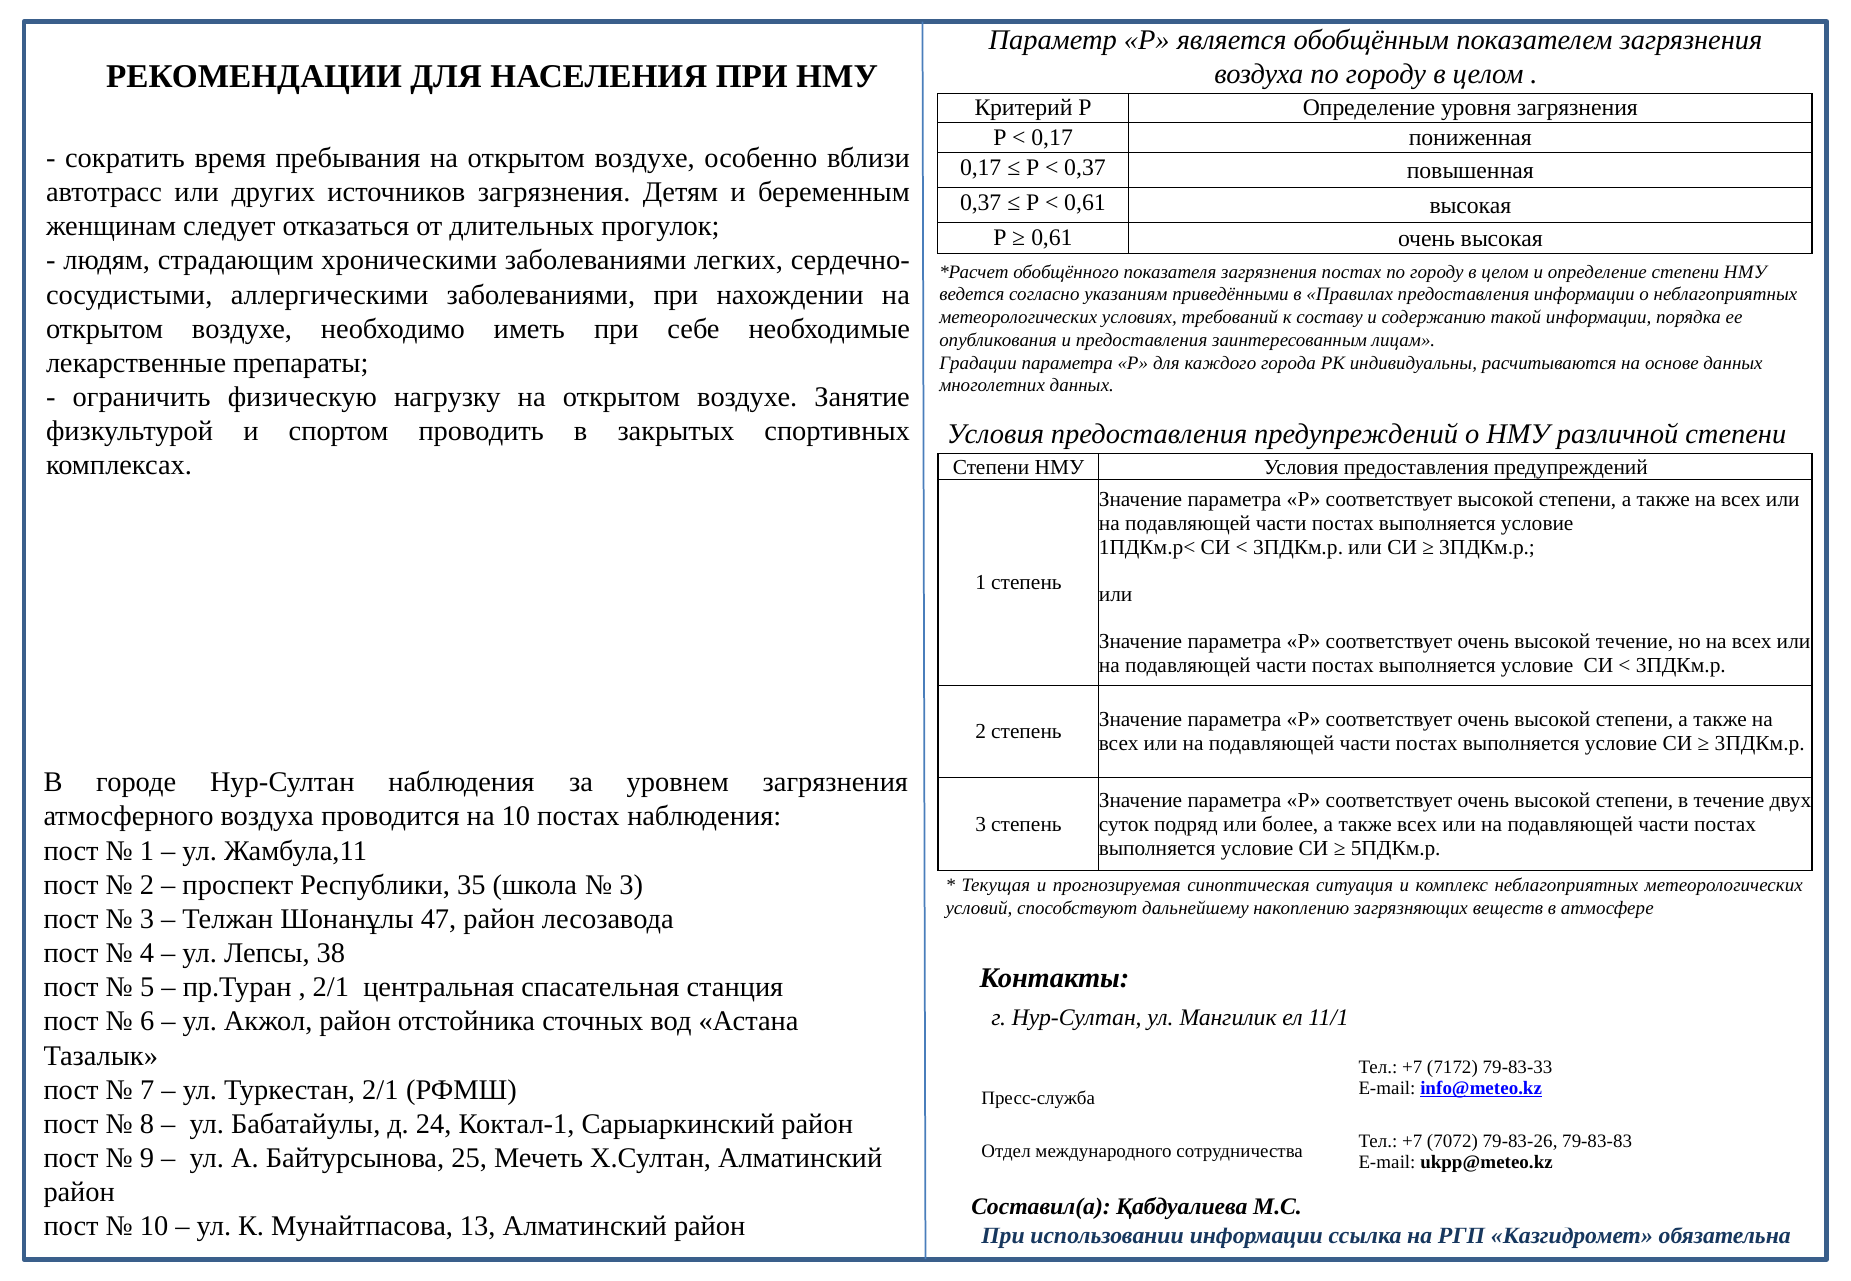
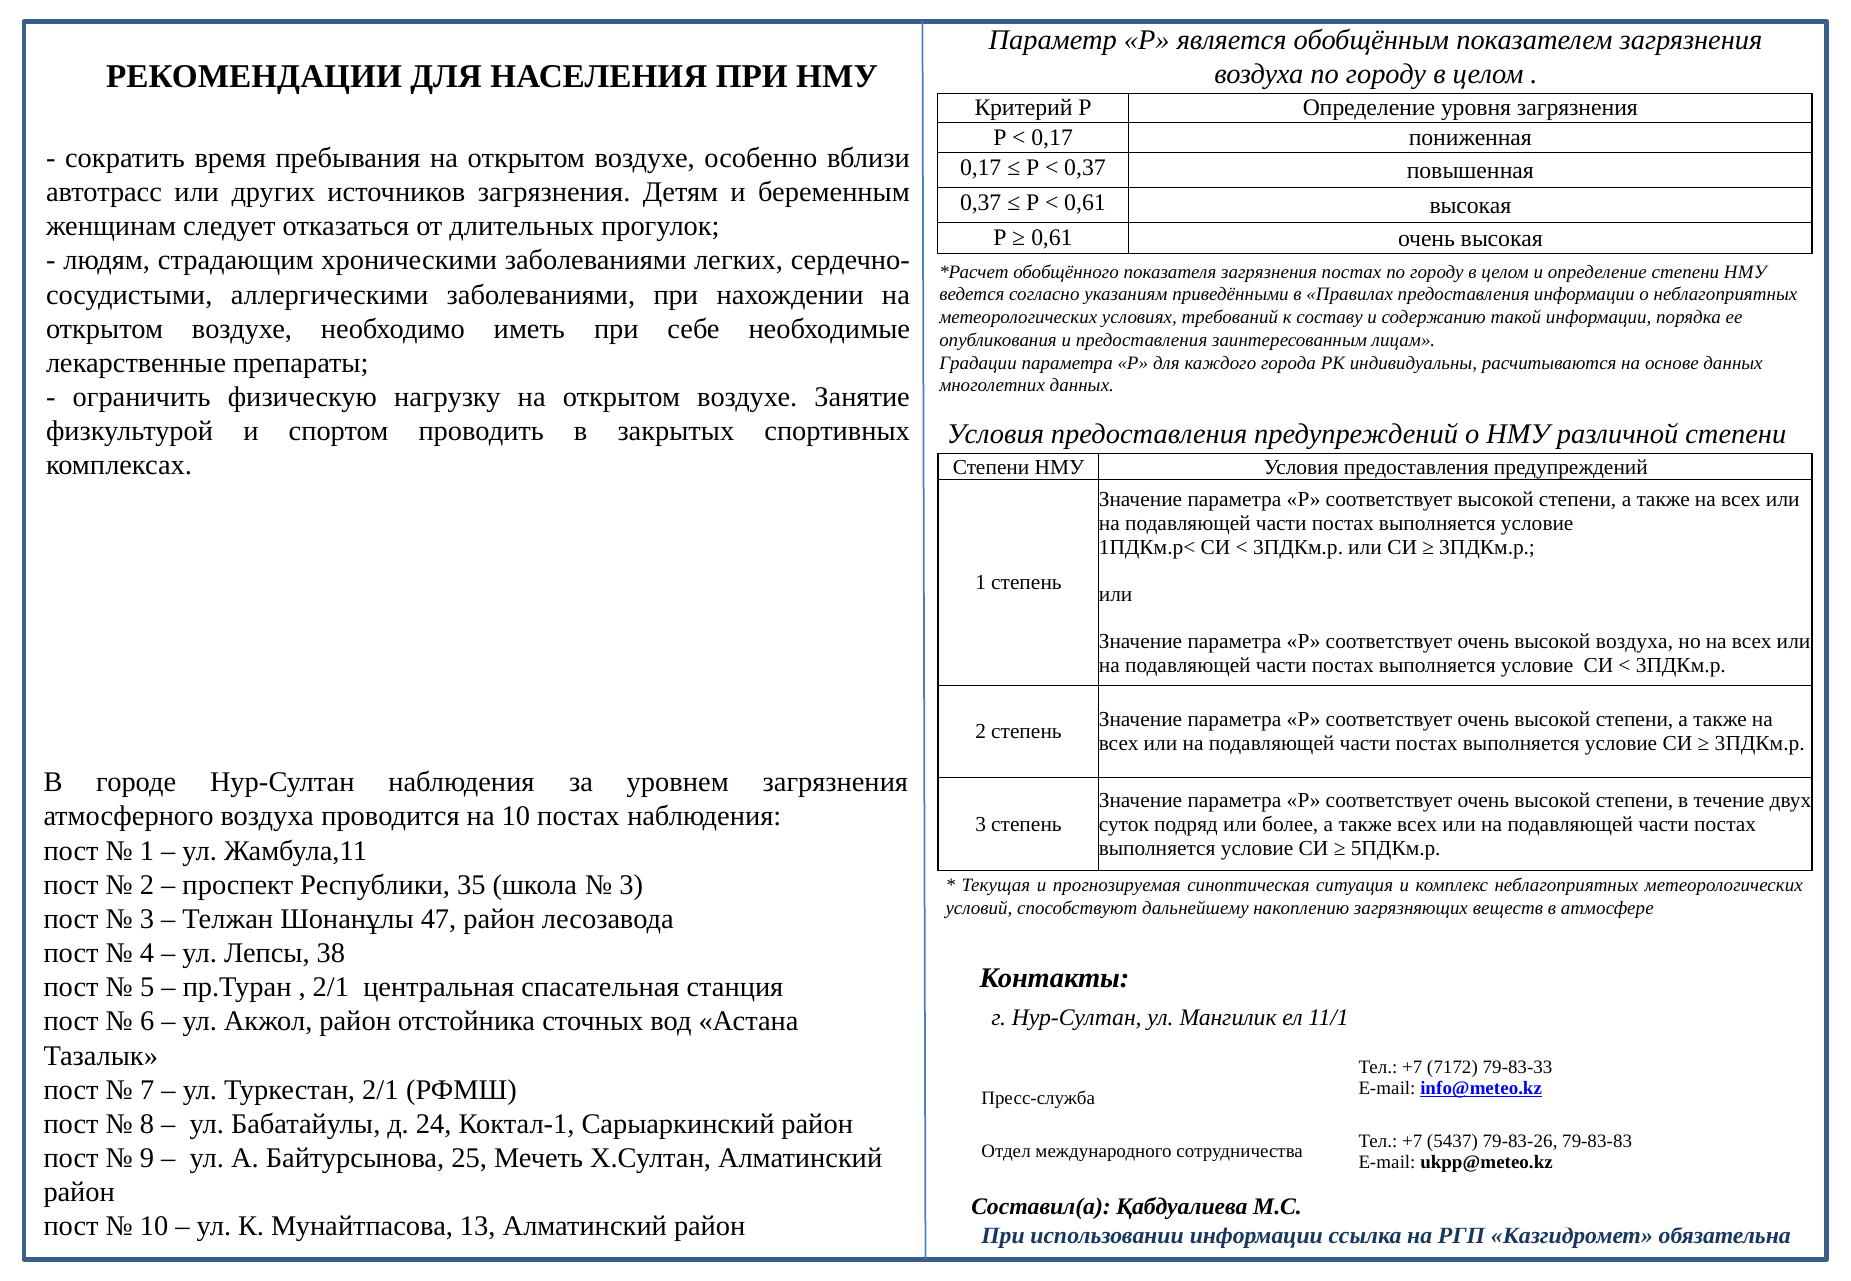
высокой течение: течение -> воздуха (1634, 642)
7072: 7072 -> 5437 (1452, 1141)
